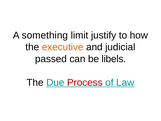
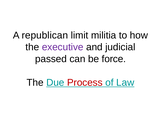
something: something -> republican (45, 35)
justify: justify -> militia (104, 35)
executive colour: orange -> purple (63, 47)
libels: libels -> force (114, 59)
